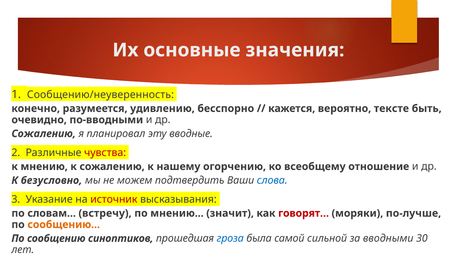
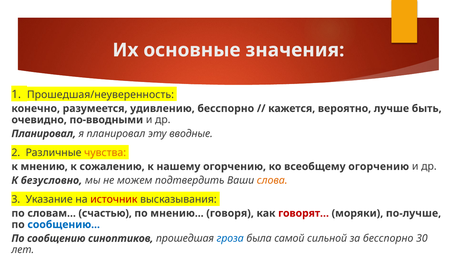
Сообщению/неуверенность: Сообщению/неуверенность -> Прошедшая/неуверенность (100, 95)
тексте: тексте -> лучше (391, 109)
Сожалению: Сожалению -> Планировал (44, 134)
чувства colour: red -> orange (105, 153)
отношение: отношение -> огорчению (379, 167)
слова colour: blue -> orange (272, 180)
встречу: встречу -> счастью (105, 213)
значит: значит -> говоря (230, 213)
сообщению colour: orange -> blue (64, 225)
за вводными: вводными -> бесспорно (388, 238)
